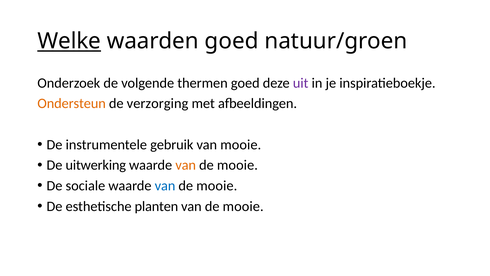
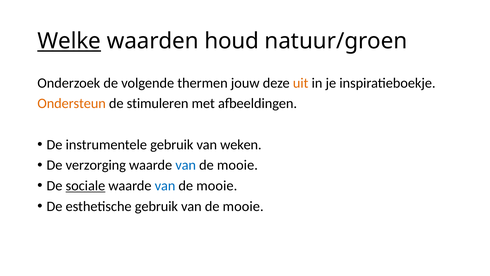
waarden goed: goed -> houd (232, 41)
thermen goed: goed -> jouw (245, 83)
uit colour: purple -> orange (301, 83)
verzorging: verzorging -> stimuleren (158, 103)
van mooie: mooie -> weken (241, 144)
uitwerking: uitwerking -> verzorging (96, 165)
van colour: orange -> blue (186, 165)
sociale underline: none -> present (85, 186)
esthetische planten: planten -> gebruik (156, 206)
